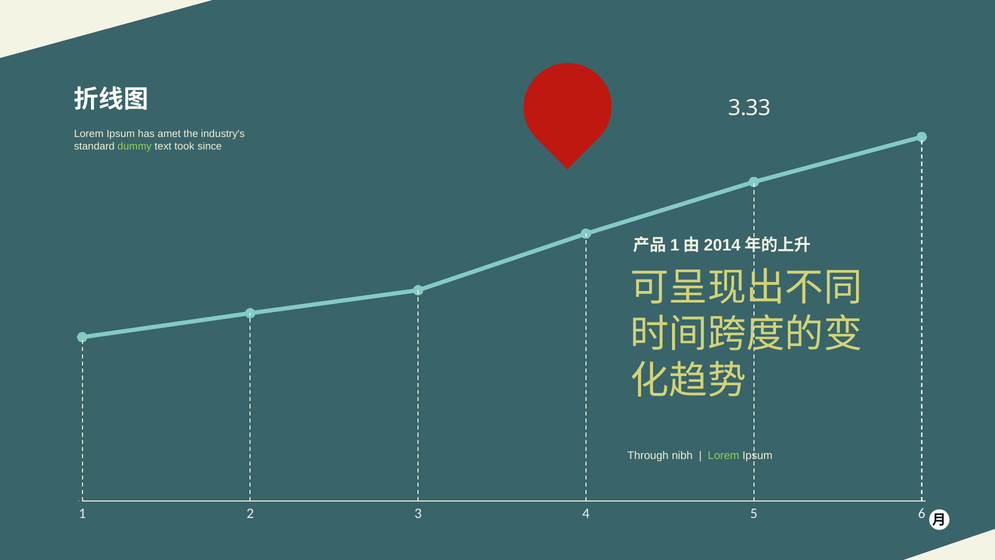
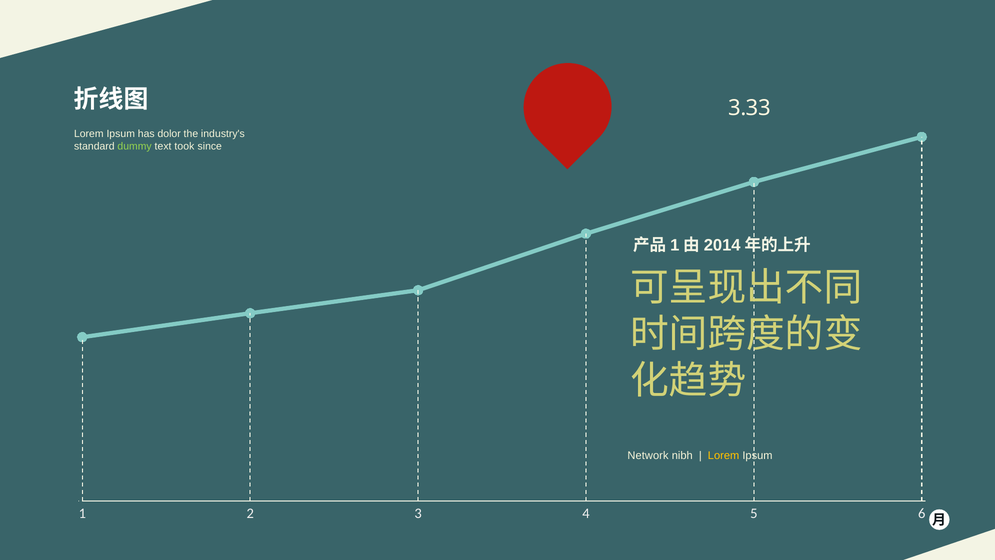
amet: amet -> dolor (169, 134)
Through: Through -> Network (648, 455)
Lorem colour: light green -> yellow (724, 455)
